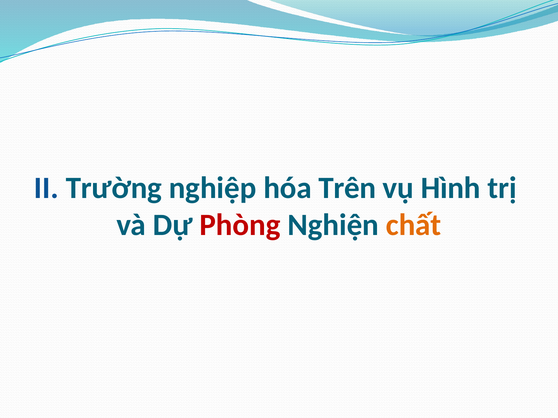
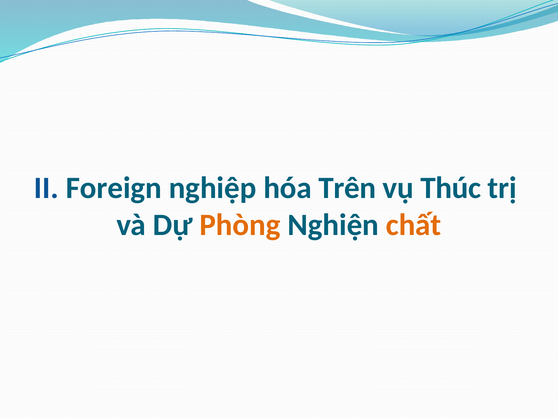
Trường: Trường -> Foreign (114, 188)
Hình: Hình -> Thúc (451, 188)
Phòng colour: red -> orange (240, 225)
